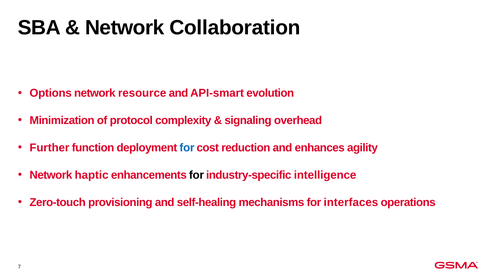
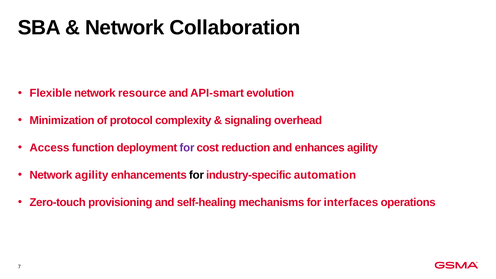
Options: Options -> Flexible (51, 93)
Further: Further -> Access (49, 148)
for colour: blue -> purple (187, 148)
Network haptic: haptic -> agility (92, 175)
intelligence: intelligence -> automation (325, 175)
